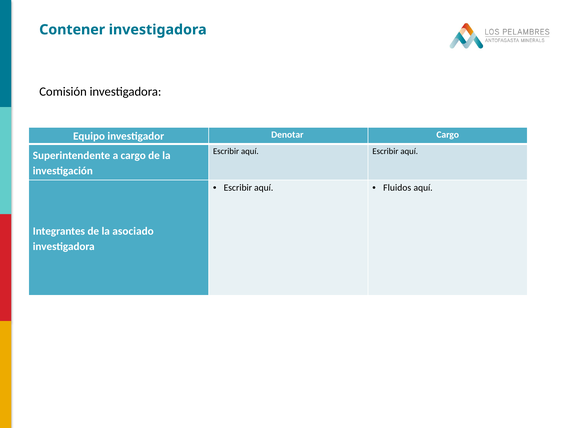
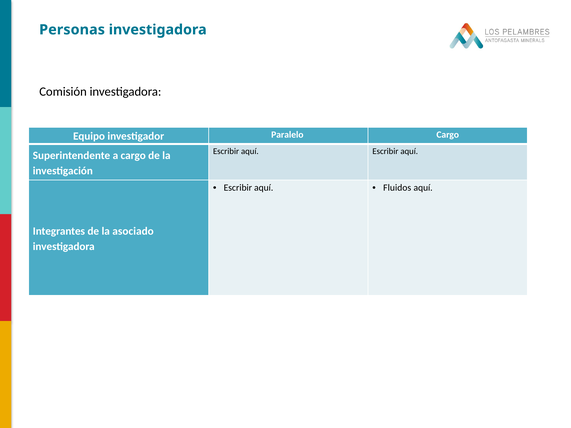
Contener: Contener -> Personas (72, 30)
Denotar: Denotar -> Paralelo (287, 135)
